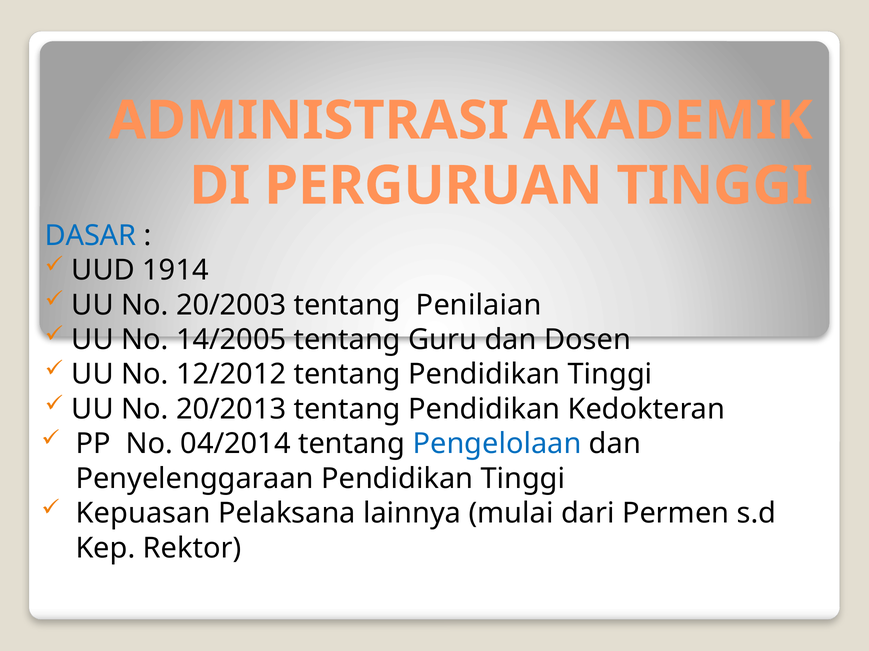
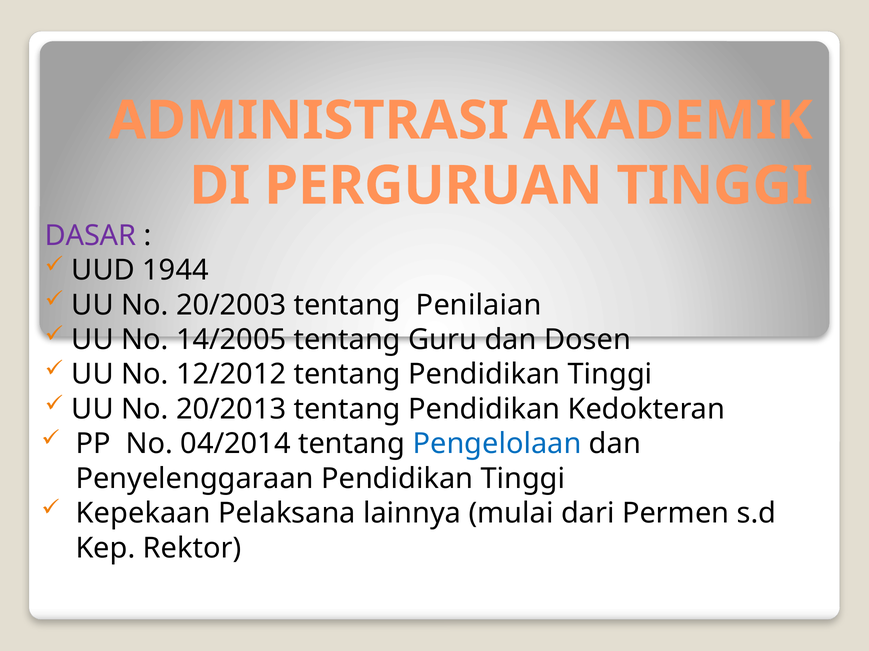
DASAR colour: blue -> purple (91, 236)
1914: 1914 -> 1944 (176, 271)
Kepuasan: Kepuasan -> Kepekaan (143, 514)
